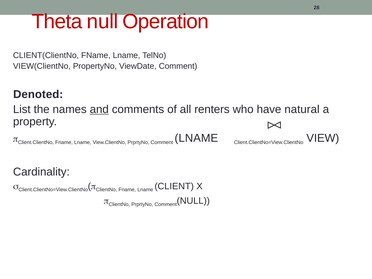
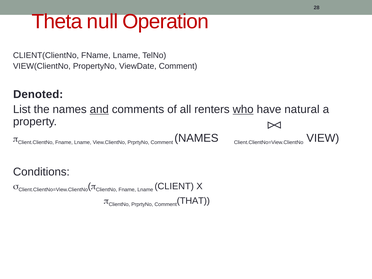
who underline: none -> present (243, 109)
Comment LNAME: LNAME -> NAMES (196, 138)
Cardinality: Cardinality -> Conditions (41, 172)
Comment NULL: NULL -> THAT (193, 201)
